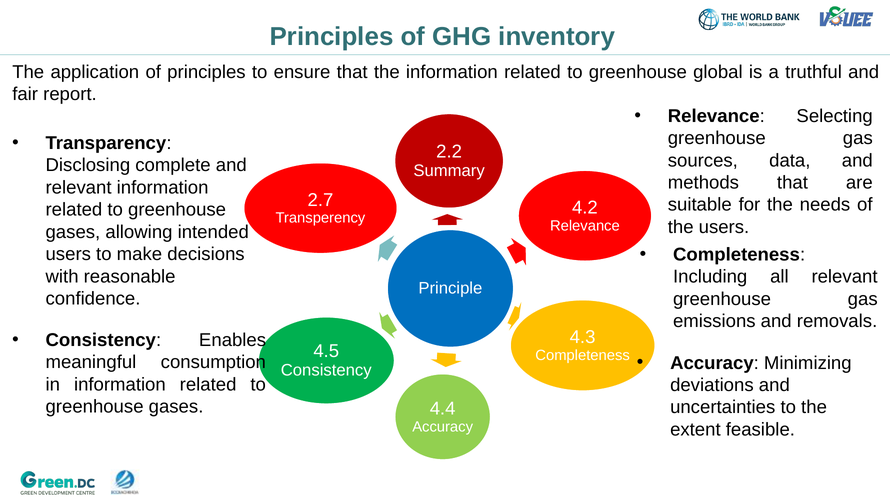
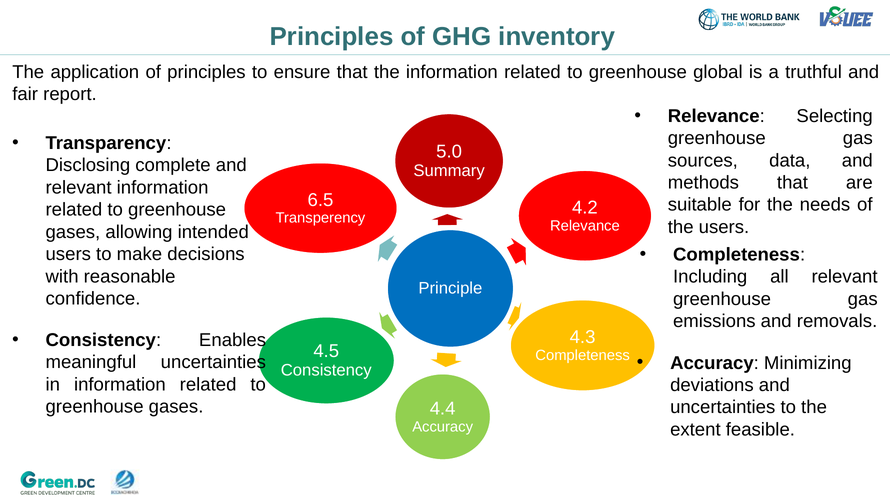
2.2: 2.2 -> 5.0 (449, 152)
2.7: 2.7 -> 6.5 (320, 200)
meaningful consumption: consumption -> uncertainties (213, 363)
